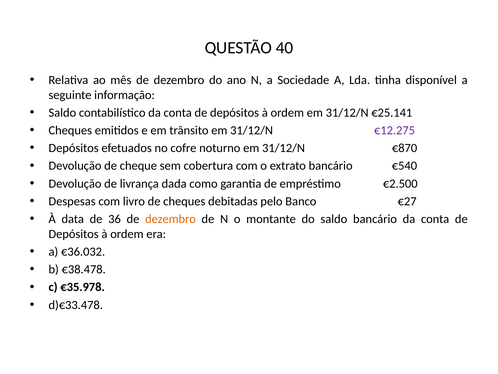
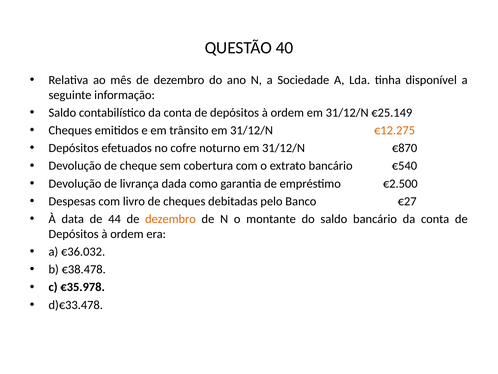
€25.141: €25.141 -> €25.149 (392, 113)
€12.275 colour: purple -> orange (395, 130)
36: 36 -> 44 (115, 219)
